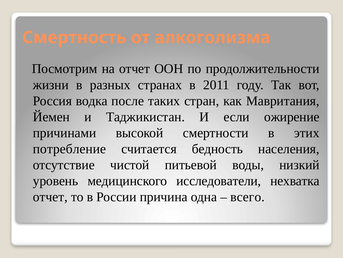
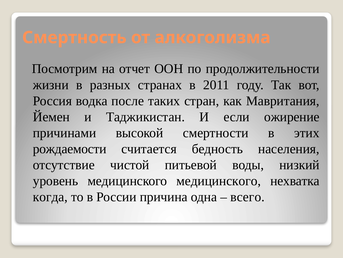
потребление: потребление -> рождаемости (70, 148)
медицинского исследователи: исследователи -> медицинского (219, 180)
отчет: отчет -> когда (50, 196)
